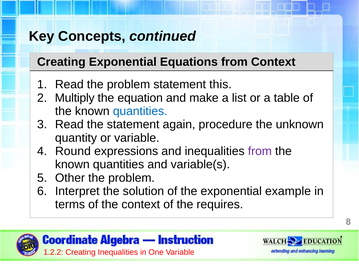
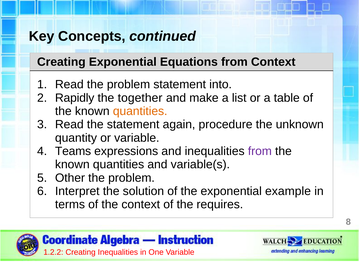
this: this -> into (221, 85)
Multiply: Multiply -> Rapidly (75, 98)
equation: equation -> together (140, 98)
quantities colour: blue -> orange (140, 111)
Round: Round -> Teams (73, 151)
